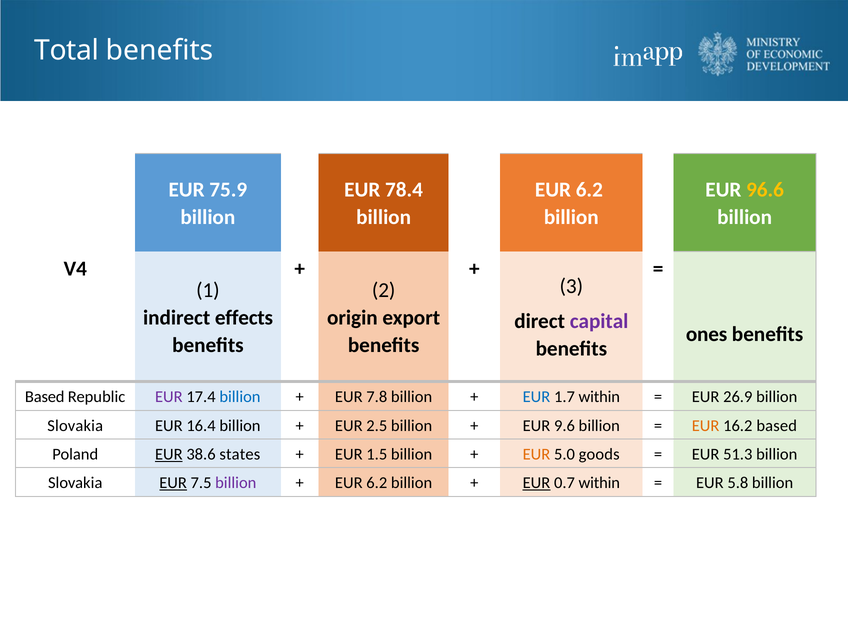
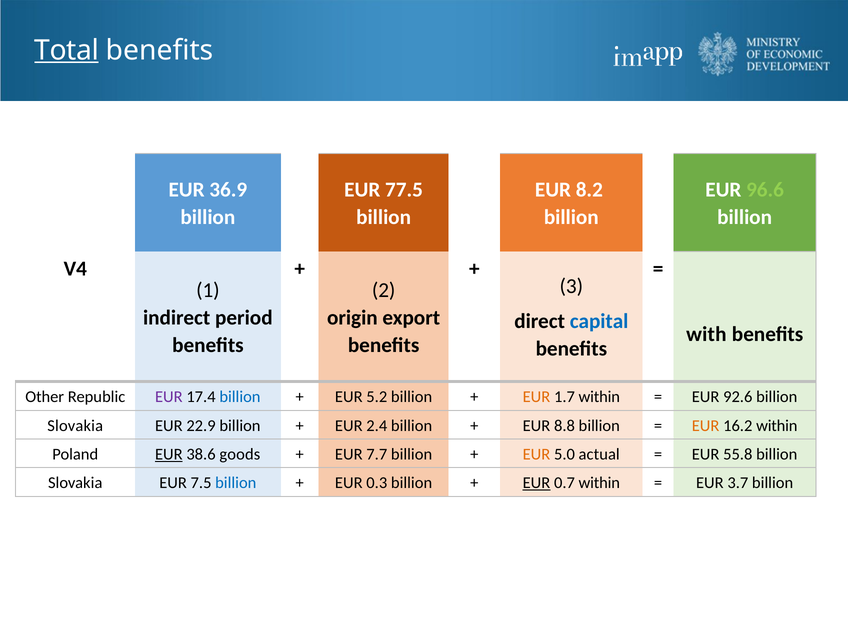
Total underline: none -> present (67, 50)
75.9: 75.9 -> 36.9 (228, 190)
78.4: 78.4 -> 77.5 (404, 190)
6.2: 6.2 -> 8.2 (589, 190)
96.6 colour: yellow -> light green (765, 190)
effects: effects -> period (244, 318)
capital colour: purple -> blue (599, 321)
ones: ones -> with (706, 334)
Based: Based -> Other (45, 397)
7.8: 7.8 -> 5.2 (377, 397)
EUR colour: blue -> orange (536, 397)
26.9: 26.9 -> 92.6 (738, 397)
16.4: 16.4 -> 22.9 (201, 426)
2.5: 2.5 -> 2.4 (377, 426)
9.6: 9.6 -> 8.8 (565, 426)
16.2 based: based -> within (777, 426)
states: states -> goods (240, 454)
1.5: 1.5 -> 7.7 (377, 454)
goods: goods -> actual (599, 454)
51.3: 51.3 -> 55.8 (738, 454)
EUR underline: present -> none (173, 483)
billion colour: purple -> blue (236, 483)
6.2: 6.2 -> 0.3 (377, 483)
5.8: 5.8 -> 3.7 (738, 483)
